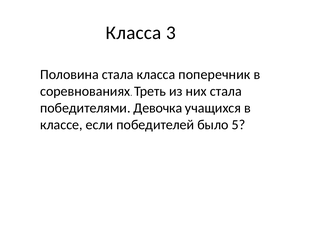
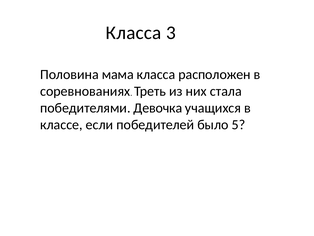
Половина стала: стала -> мама (118, 74)
поперечник: поперечник -> расположен (215, 74)
